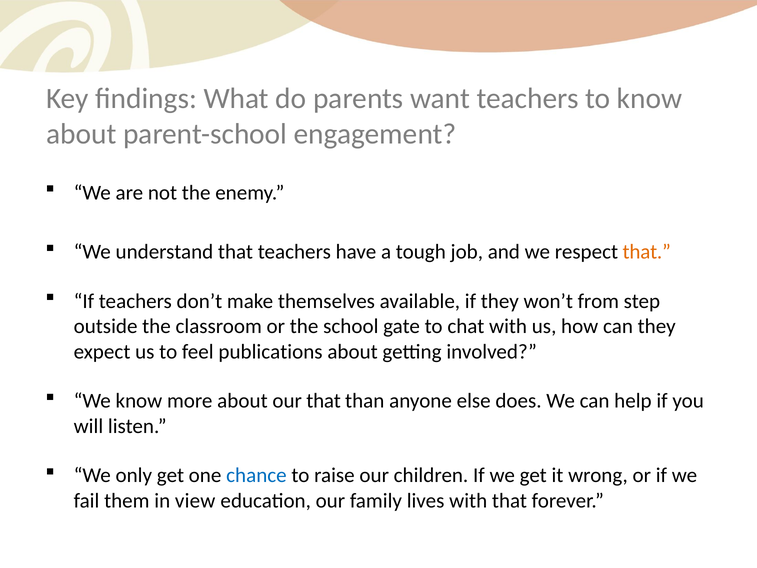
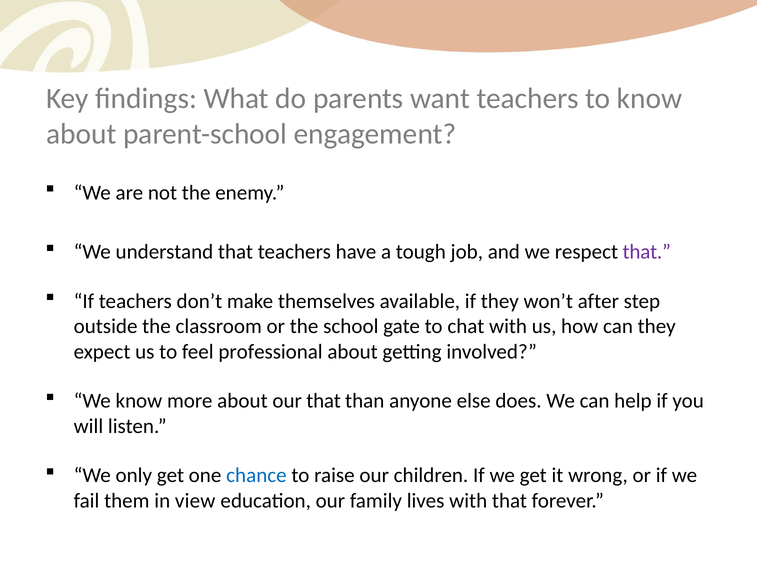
that colour: orange -> purple (647, 252)
from: from -> after (598, 301)
publications: publications -> professional (271, 352)
